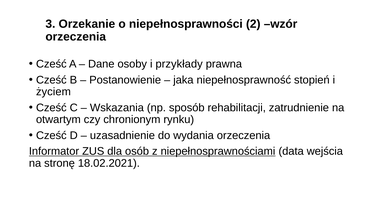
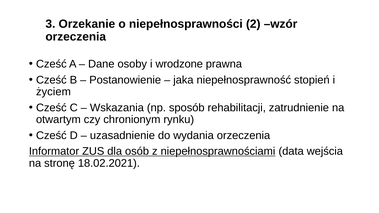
przykłady: przykłady -> wrodzone (179, 64)
